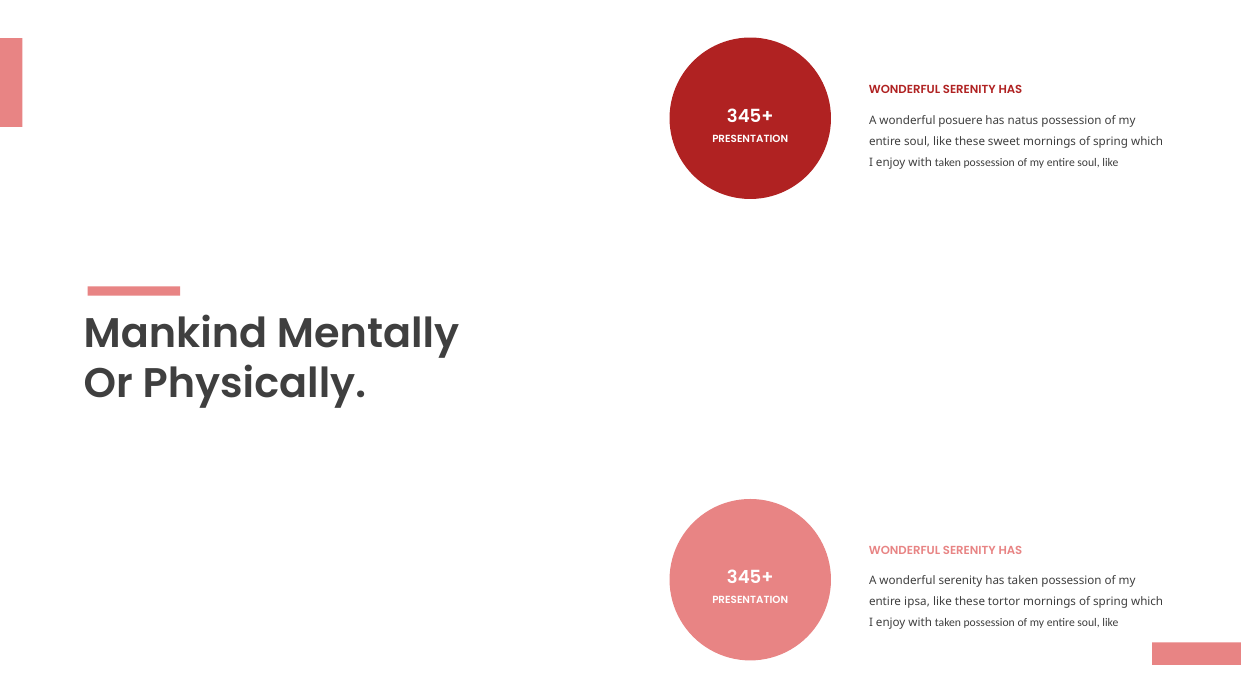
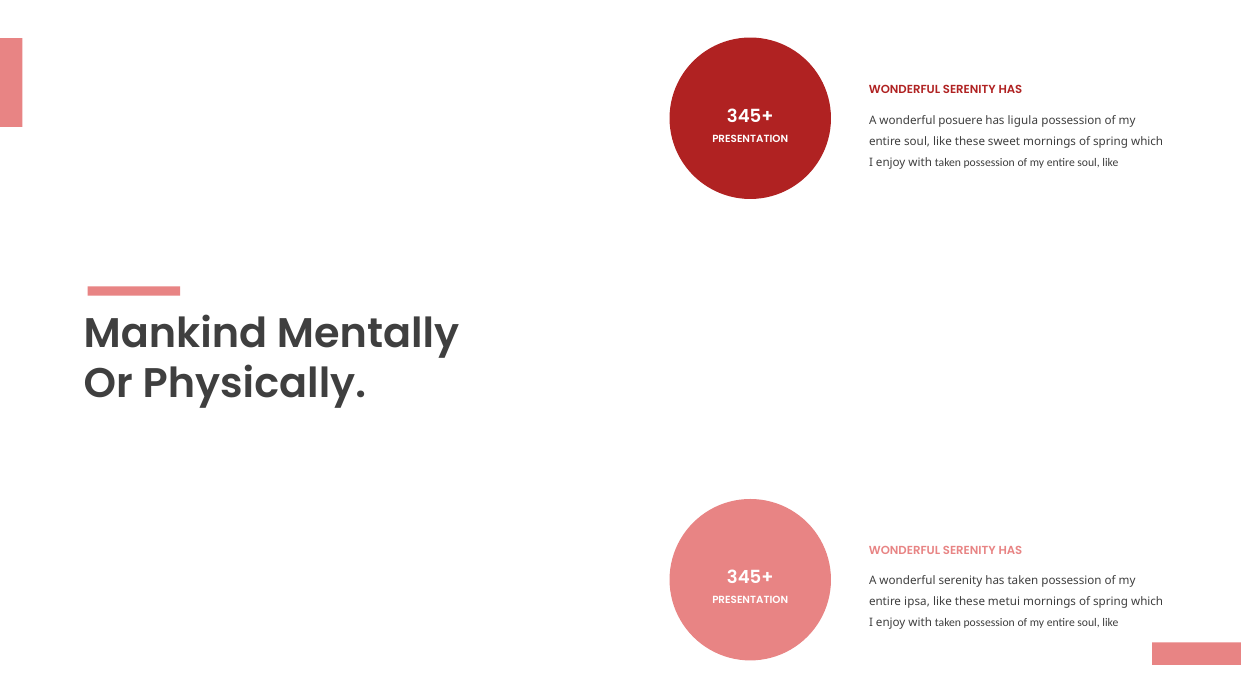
natus: natus -> ligula (1023, 120)
tortor: tortor -> metui (1004, 601)
